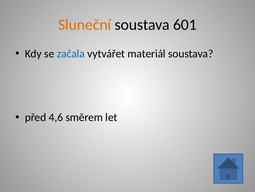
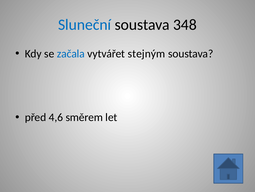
Sluneční colour: orange -> blue (85, 25)
601: 601 -> 348 (185, 25)
materiál: materiál -> stejným (146, 53)
